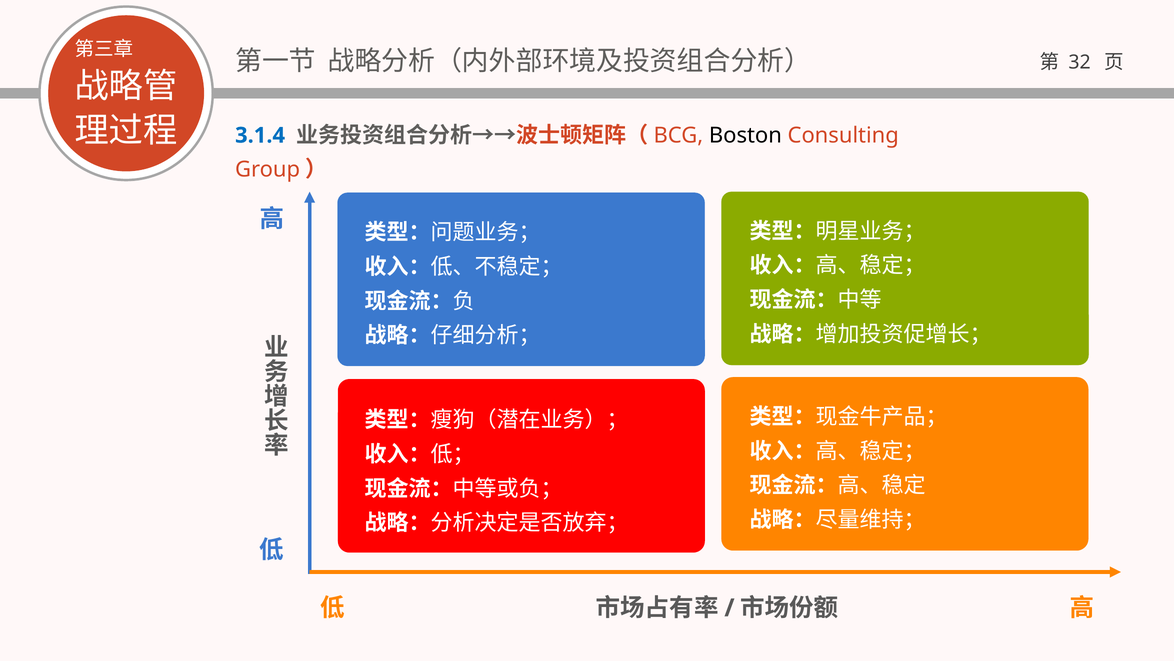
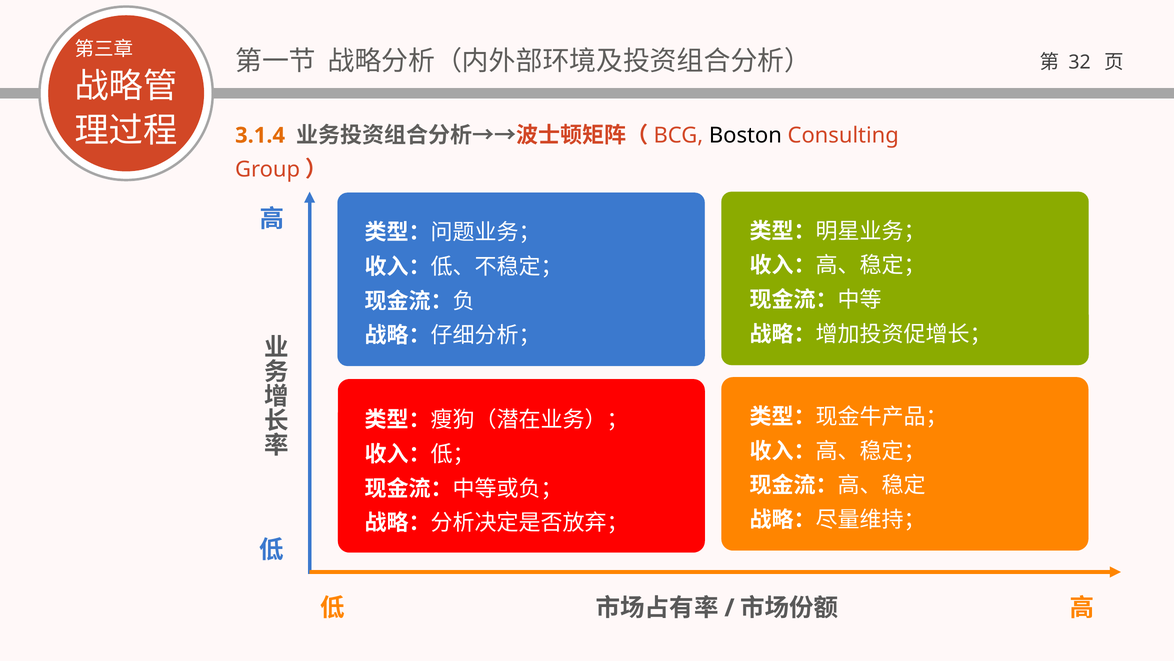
3.1.4 colour: blue -> orange (260, 135)
